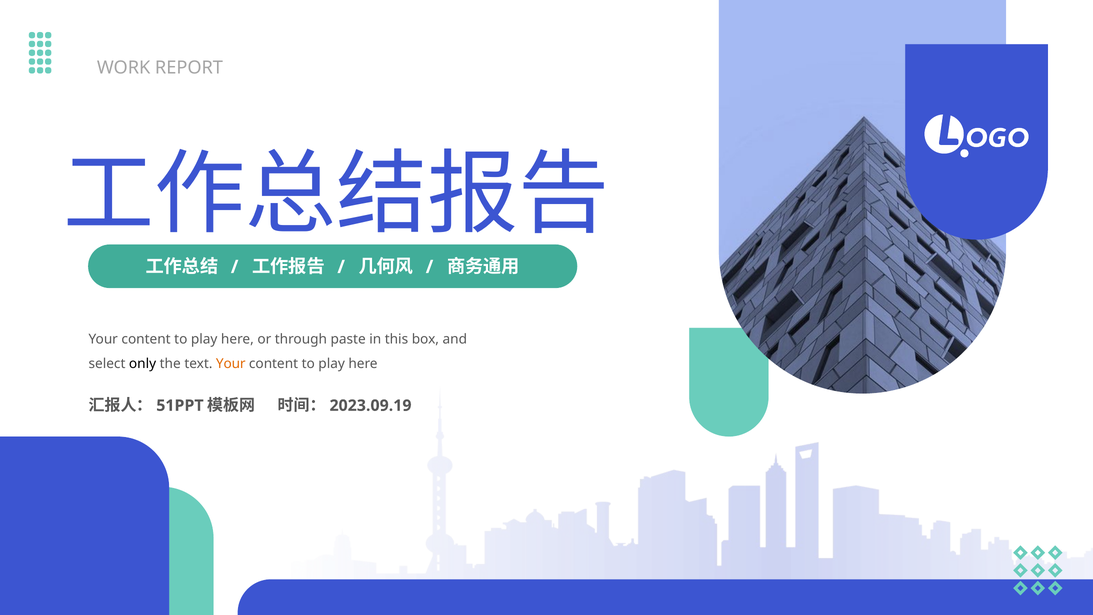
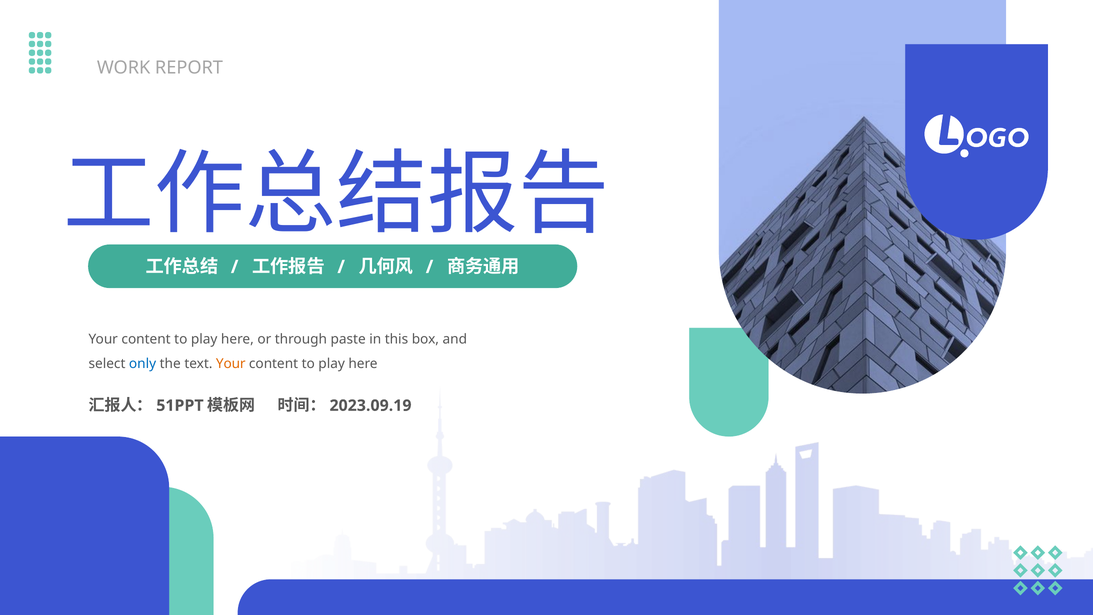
only colour: black -> blue (143, 364)
